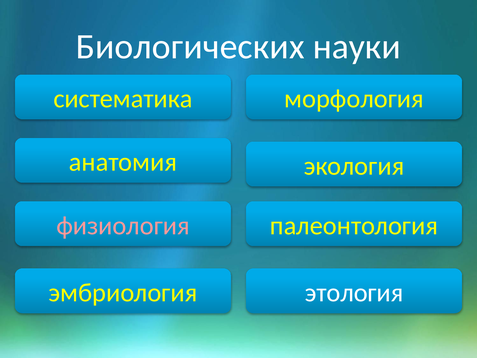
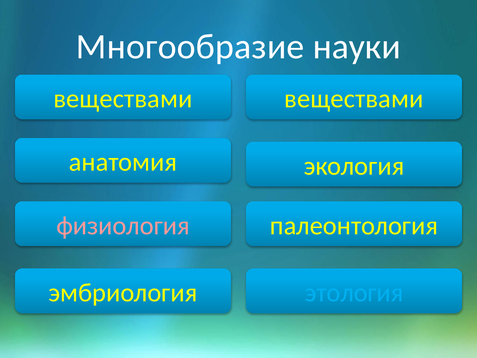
Биологических: Биологических -> Многообразие (190, 47)
систематика: систематика -> веществами (123, 99)
морфология: морфология -> веществами (354, 99)
этология colour: white -> light blue (354, 293)
